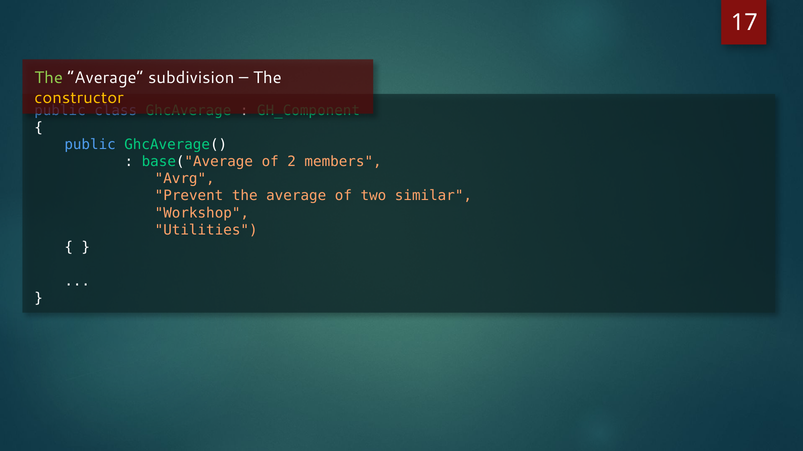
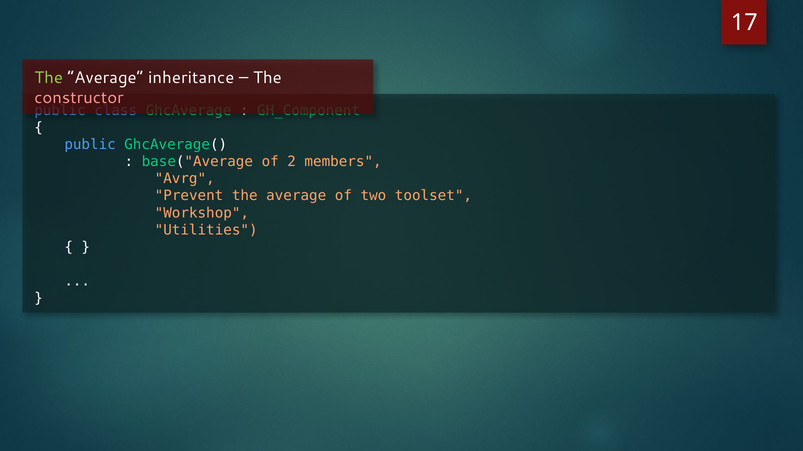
subdivision: subdivision -> inheritance (191, 78)
constructor colour: yellow -> pink (79, 98)
similar: similar -> toolset (433, 196)
